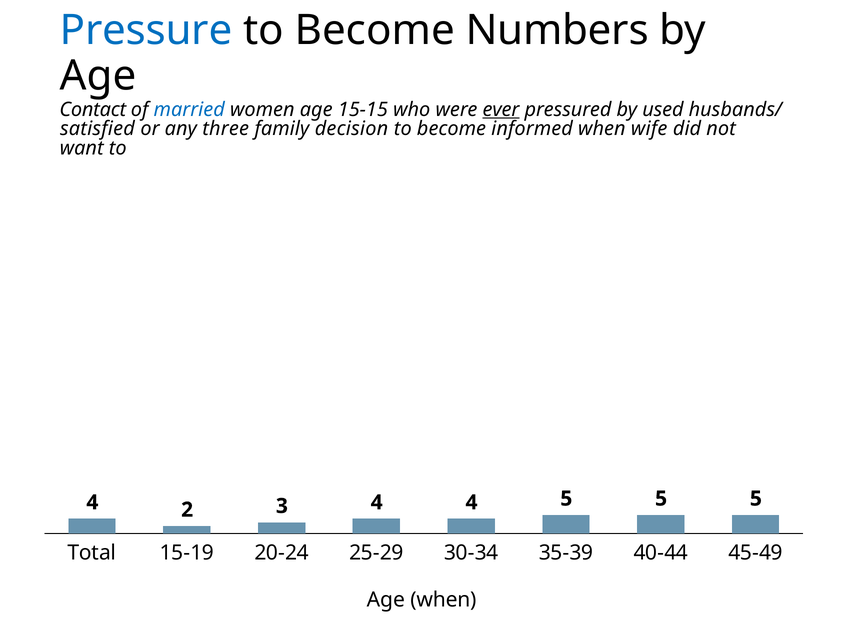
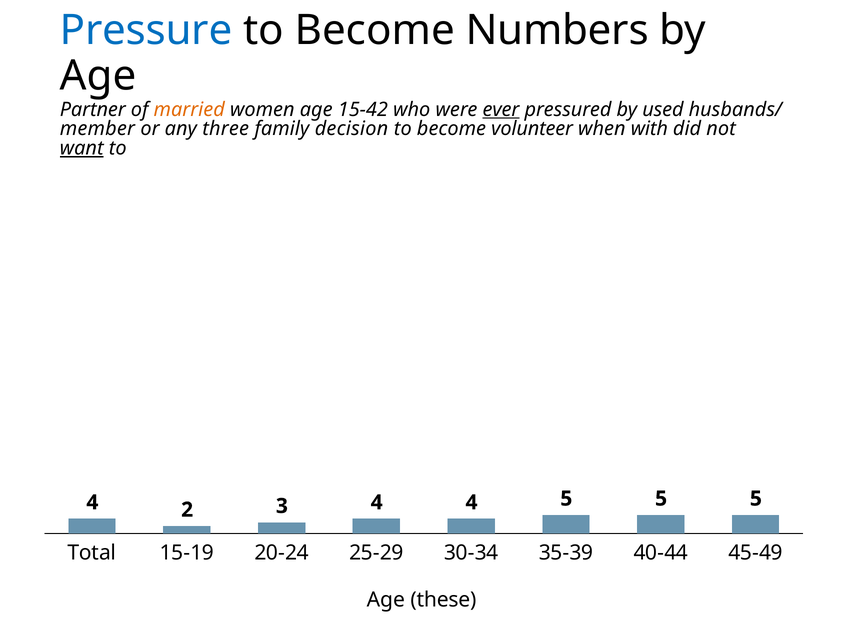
Contact: Contact -> Partner (93, 110)
married colour: blue -> orange (189, 110)
15-15: 15-15 -> 15-42 (363, 110)
satisfied: satisfied -> member (97, 129)
informed: informed -> volunteer (532, 129)
wife: wife -> with (649, 129)
want underline: none -> present (82, 148)
Age when: when -> these (443, 600)
